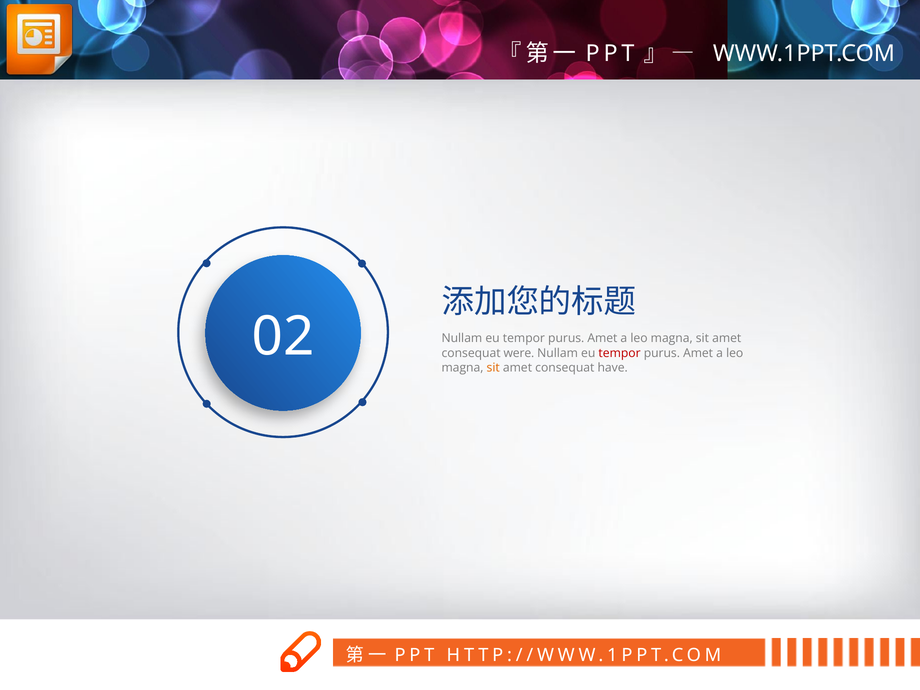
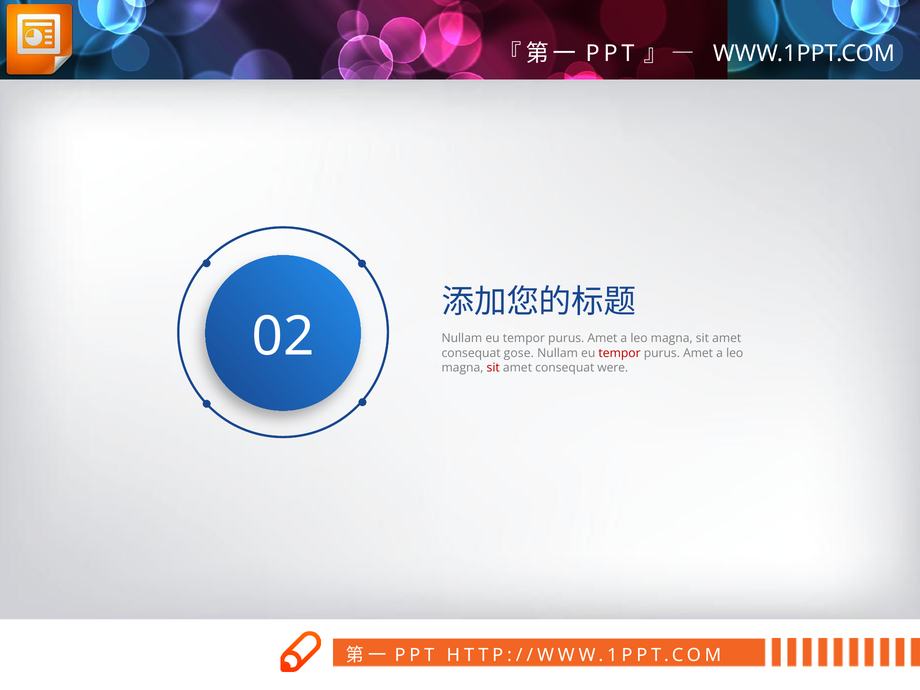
were: were -> gose (519, 353)
sit colour: orange -> red (493, 368)
have: have -> were (613, 368)
